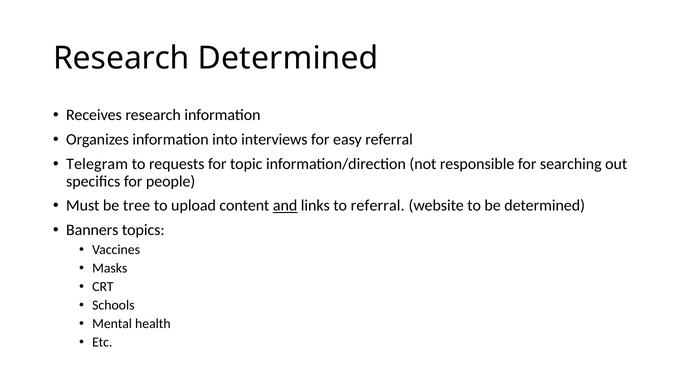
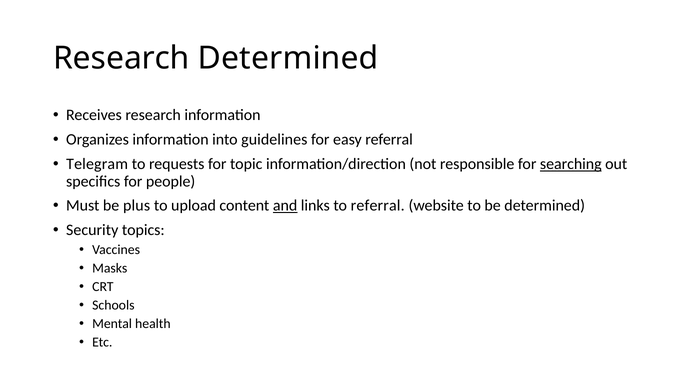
interviews: interviews -> guidelines (274, 140)
searching underline: none -> present (571, 164)
tree: tree -> plus (137, 206)
Banners: Banners -> Security (92, 230)
